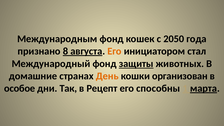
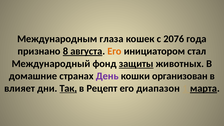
Международным фонд: фонд -> глаза (112, 39)
2050: 2050 -> 2076 (174, 39)
День colour: orange -> purple (107, 76)
особое: особое -> влияет (20, 88)
Так underline: none -> present (68, 88)
способны: способны -> диапазон (158, 88)
